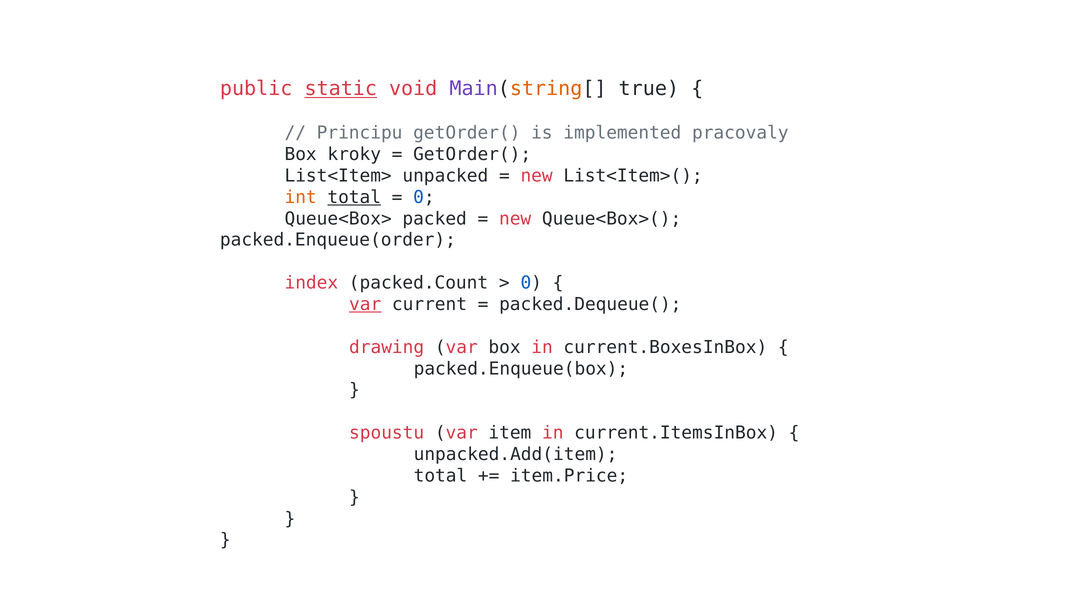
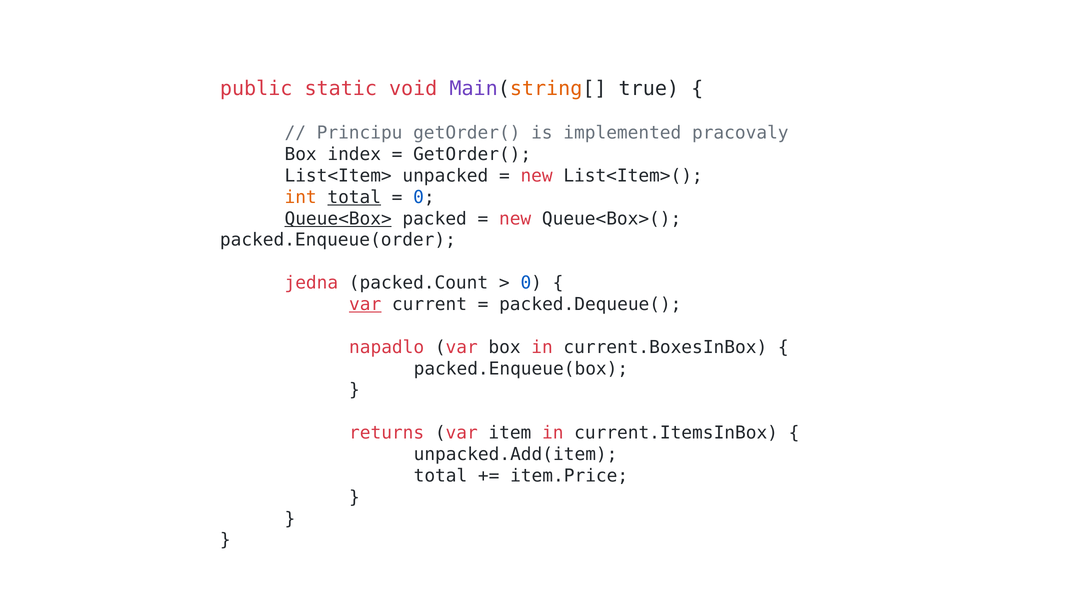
static underline: present -> none (341, 89)
kroky: kroky -> index (354, 154)
Queue<Box> underline: none -> present (338, 219)
index: index -> jedna (311, 283)
drawing: drawing -> napadlo (387, 347)
spoustu: spoustu -> returns (387, 433)
